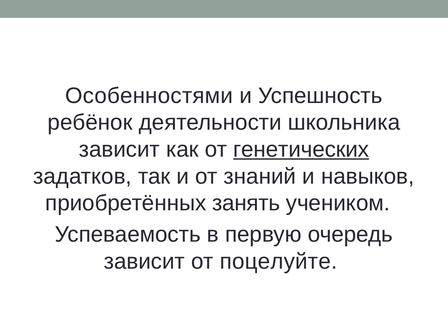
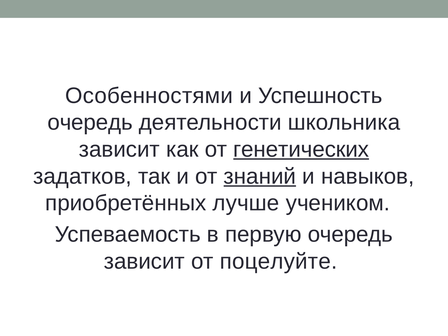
ребёнок: ребёнок -> очередь (90, 123)
знаний underline: none -> present (260, 176)
занять: занять -> лучше (246, 203)
